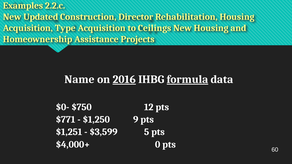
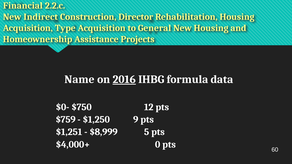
Examples: Examples -> Financial (23, 6)
Updated: Updated -> Indirect (41, 17)
Ceilings: Ceilings -> General (155, 28)
formula underline: present -> none (187, 79)
$771: $771 -> $759 (66, 120)
$3,599: $3,599 -> $8,999 (104, 132)
